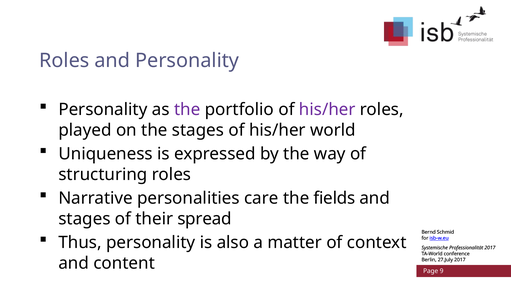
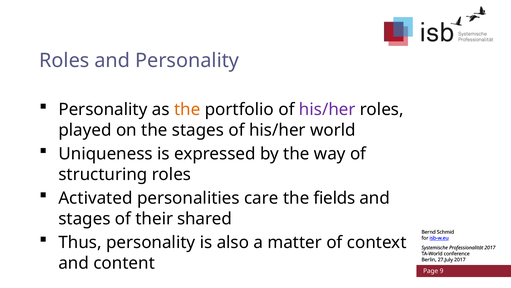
the colour: purple -> orange (187, 109)
Narrative: Narrative -> Activated (95, 198)
spread: spread -> shared (205, 218)
